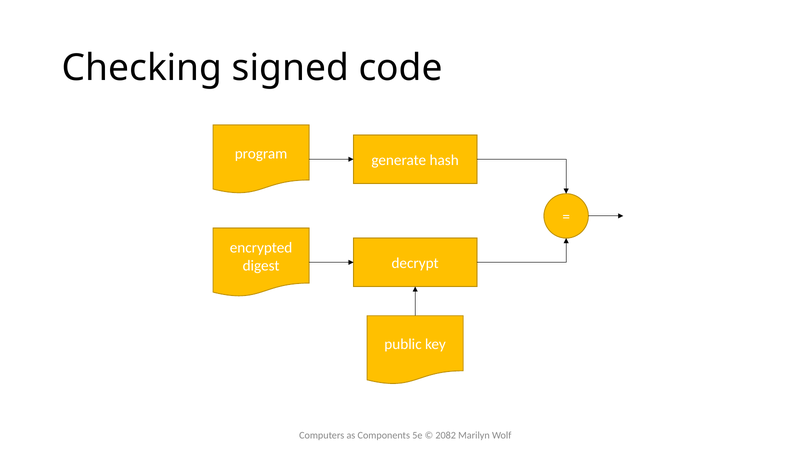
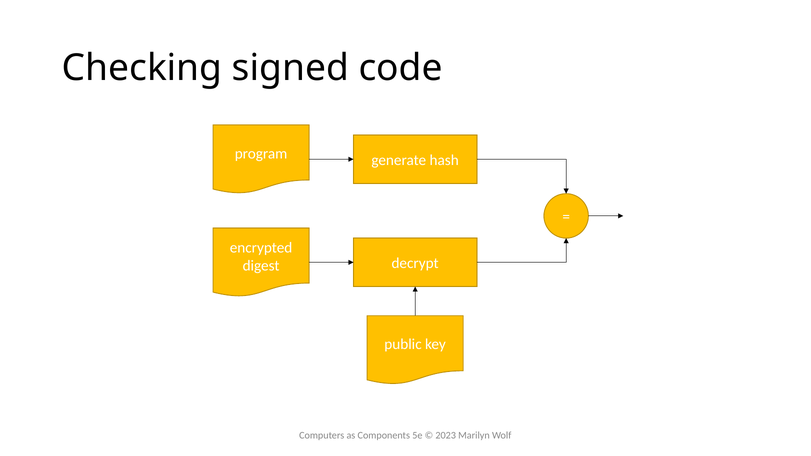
2082: 2082 -> 2023 (446, 436)
